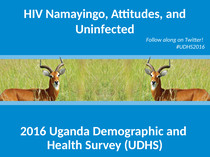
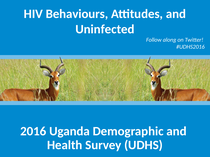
Namayingo: Namayingo -> Behaviours (77, 14)
